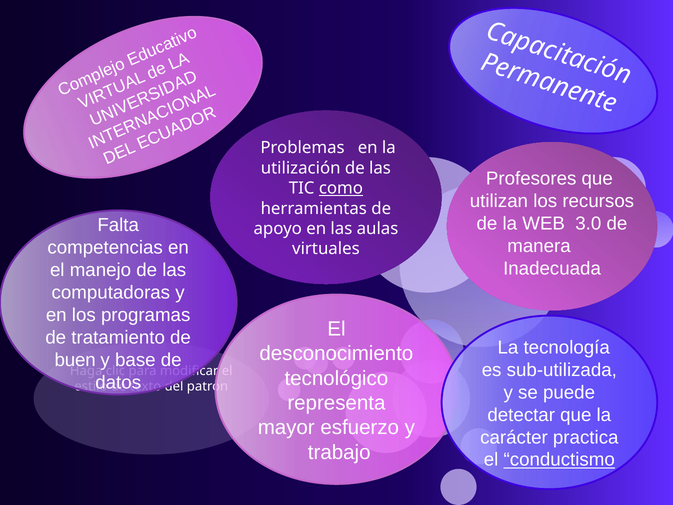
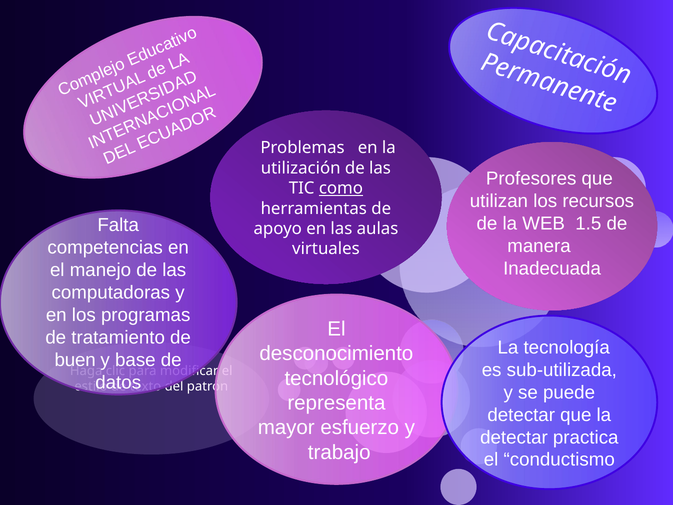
3.0: 3.0 -> 1.5 (588, 224)
carácter: carácter -> detectar (514, 437)
conductismo underline: present -> none (559, 460)
